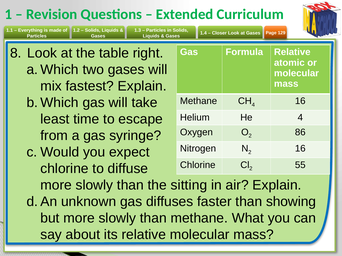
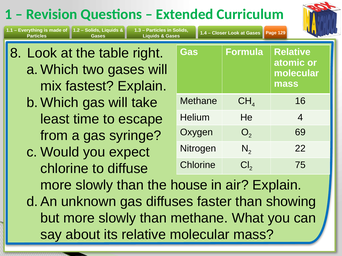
86: 86 -> 69 (300, 132)
16: 16 -> 22 (300, 149)
55: 55 -> 75 (300, 165)
sitting: sitting -> house (189, 186)
